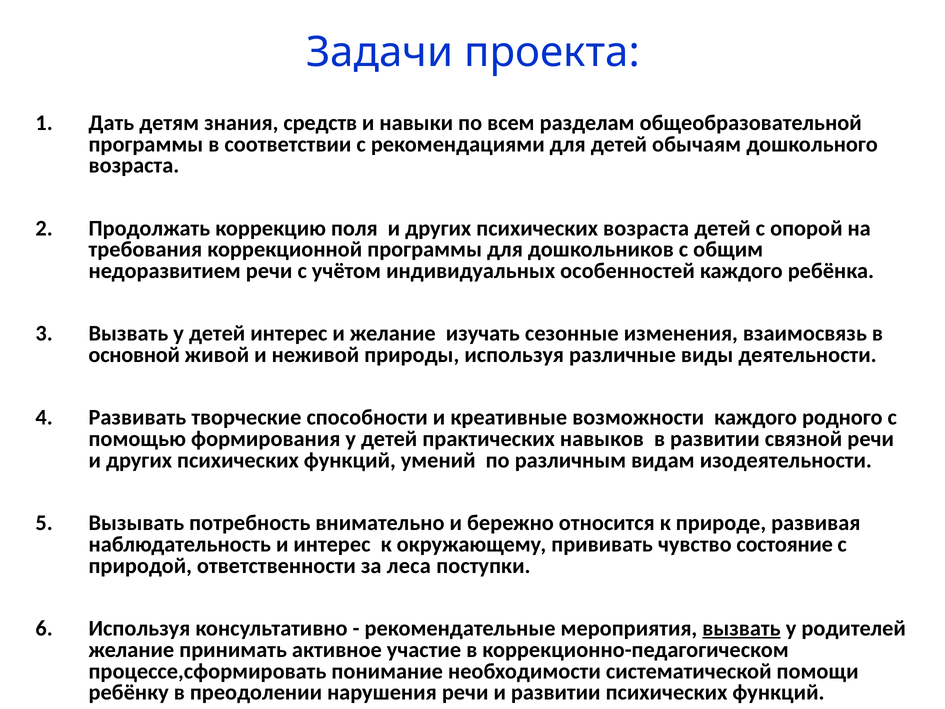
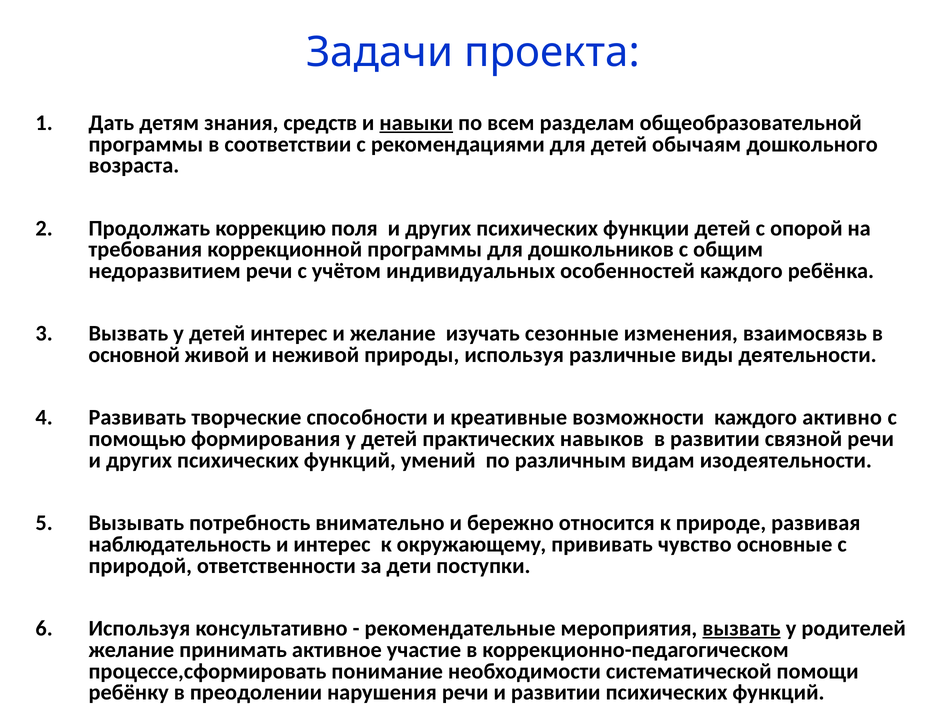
навыки underline: none -> present (416, 123)
психических возраста: возраста -> функции (646, 228)
родного: родного -> активно (842, 417)
состояние: состояние -> основные (785, 544)
леса: леса -> дети (409, 566)
